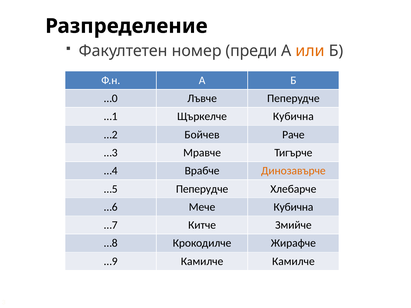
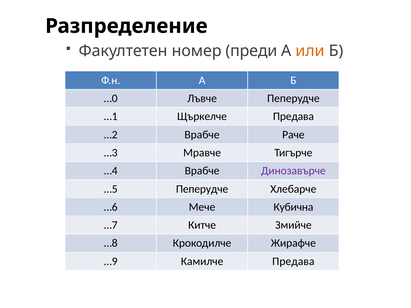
Щъркелче Кубична: Кубична -> Предава (293, 117)
…2 Бойчев: Бойчев -> Врабче (202, 135)
Динозавърче colour: orange -> purple (293, 171)
Камилче Камилче: Камилче -> Предава (293, 261)
